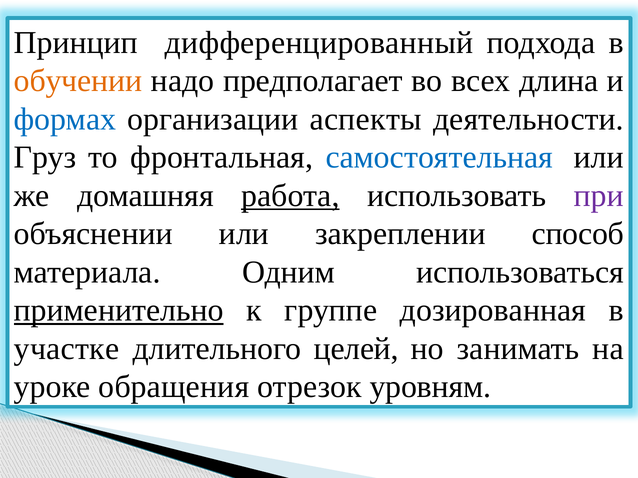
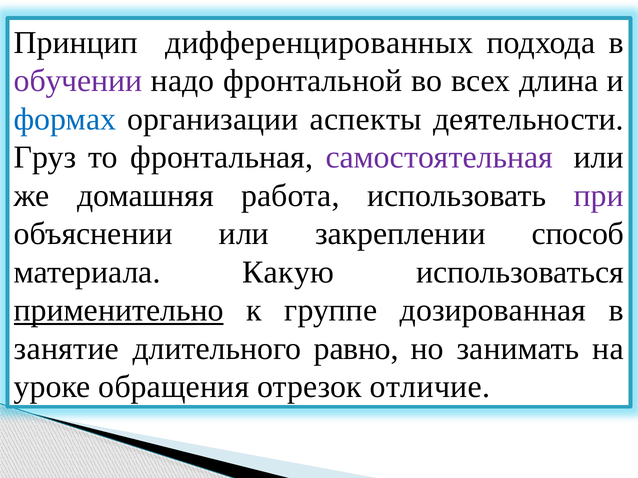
дифференцированный: дифференцированный -> дифференцированных (319, 43)
обучении colour: orange -> purple (78, 81)
предполагает: предполагает -> фронтальной (313, 81)
самостоятельная colour: blue -> purple (439, 158)
работа underline: present -> none (290, 196)
Одним: Одним -> Какую (288, 272)
участке: участке -> занятие (66, 349)
целей: целей -> равно (356, 349)
уровням: уровням -> отличие (430, 387)
